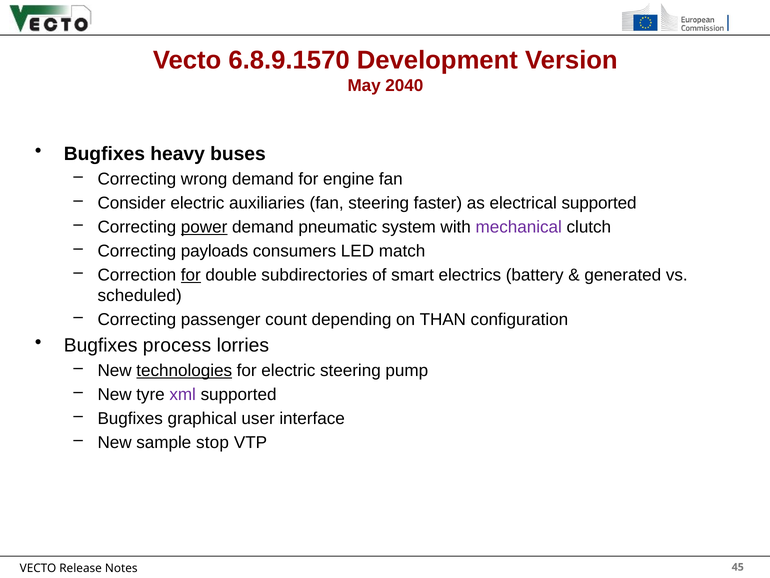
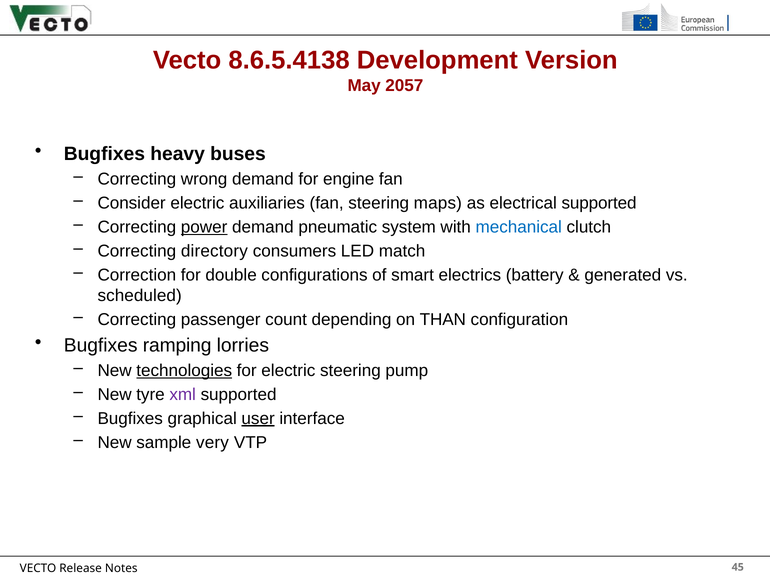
6.8.9.1570: 6.8.9.1570 -> 8.6.5.4138 (289, 60)
2040: 2040 -> 2057 (404, 85)
faster: faster -> maps (438, 203)
mechanical colour: purple -> blue (519, 227)
payloads: payloads -> directory (214, 251)
for underline: present -> none (191, 275)
subdirectories: subdirectories -> configurations (314, 275)
process: process -> ramping (177, 345)
user underline: none -> present (258, 418)
stop: stop -> very (212, 442)
